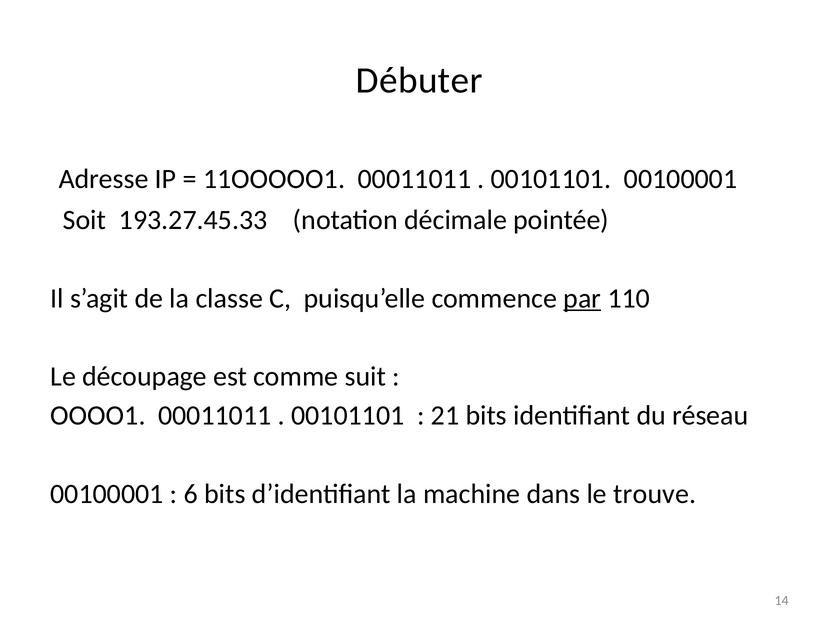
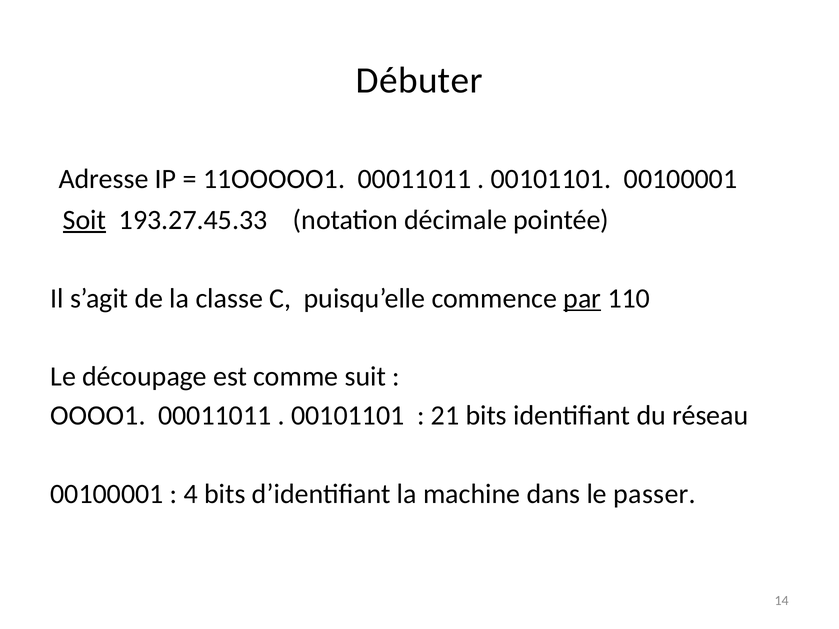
Soit underline: none -> present (85, 220)
6: 6 -> 4 (191, 494)
trouve: trouve -> passer (655, 494)
